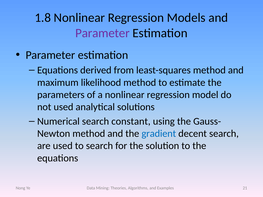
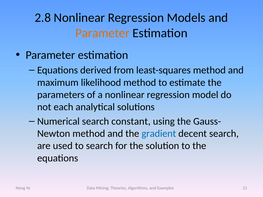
1.8: 1.8 -> 2.8 (43, 18)
Parameter colour: purple -> orange (103, 33)
not used: used -> each (63, 107)
